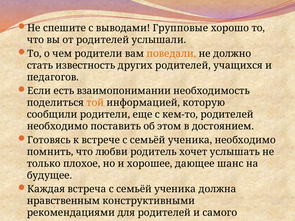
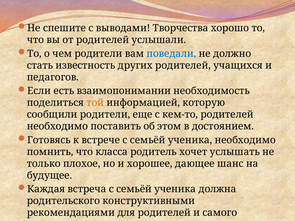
Групповые: Групповые -> Творчества (181, 28)
поведали colour: orange -> blue (171, 54)
любви: любви -> класса (112, 152)
нравственным: нравственным -> родительского (63, 201)
